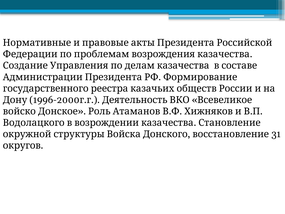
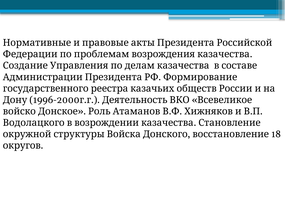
31: 31 -> 18 (276, 134)
